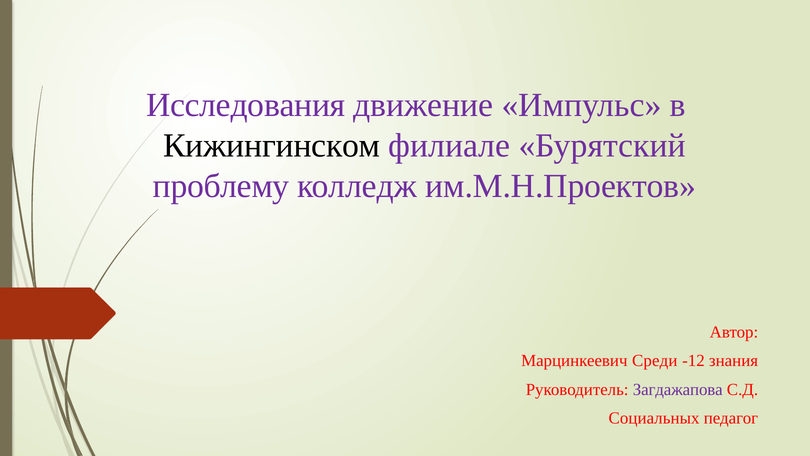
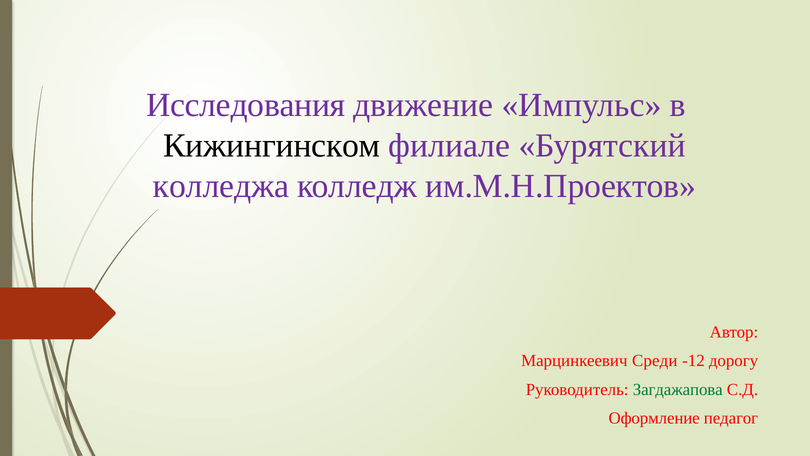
проблему: проблему -> колледжа (221, 186)
знания: знания -> дорогу (734, 360)
Загдажапова colour: purple -> green (678, 389)
Социальных: Социальных -> Оформление (654, 418)
